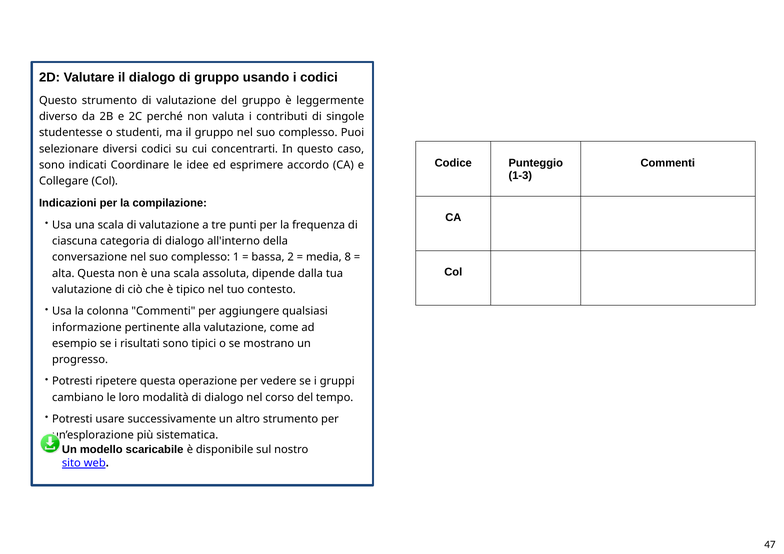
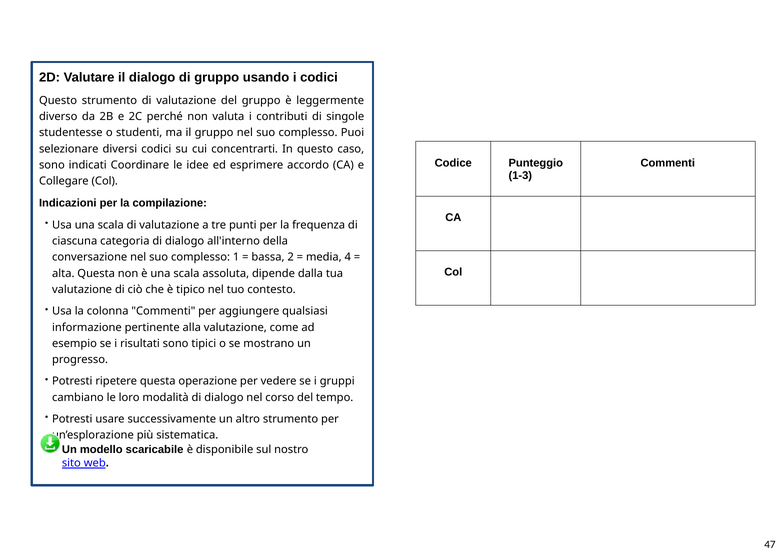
8: 8 -> 4 (348, 257)
